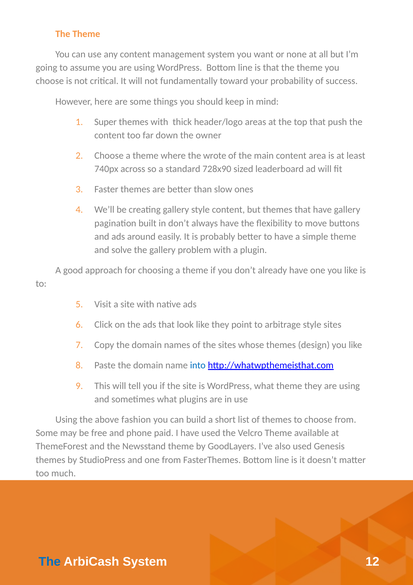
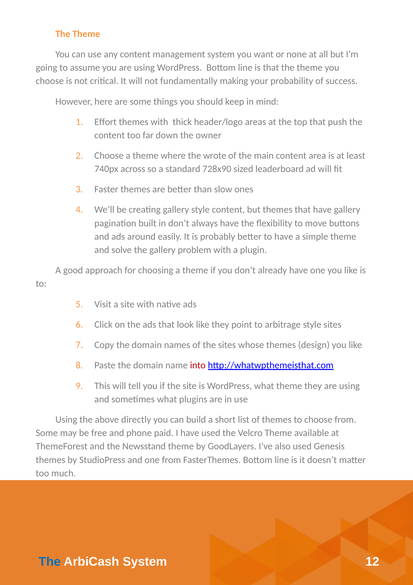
toward: toward -> making (234, 81)
Super: Super -> Effort (105, 122)
into colour: blue -> red (198, 365)
fashion: fashion -> directly (136, 419)
